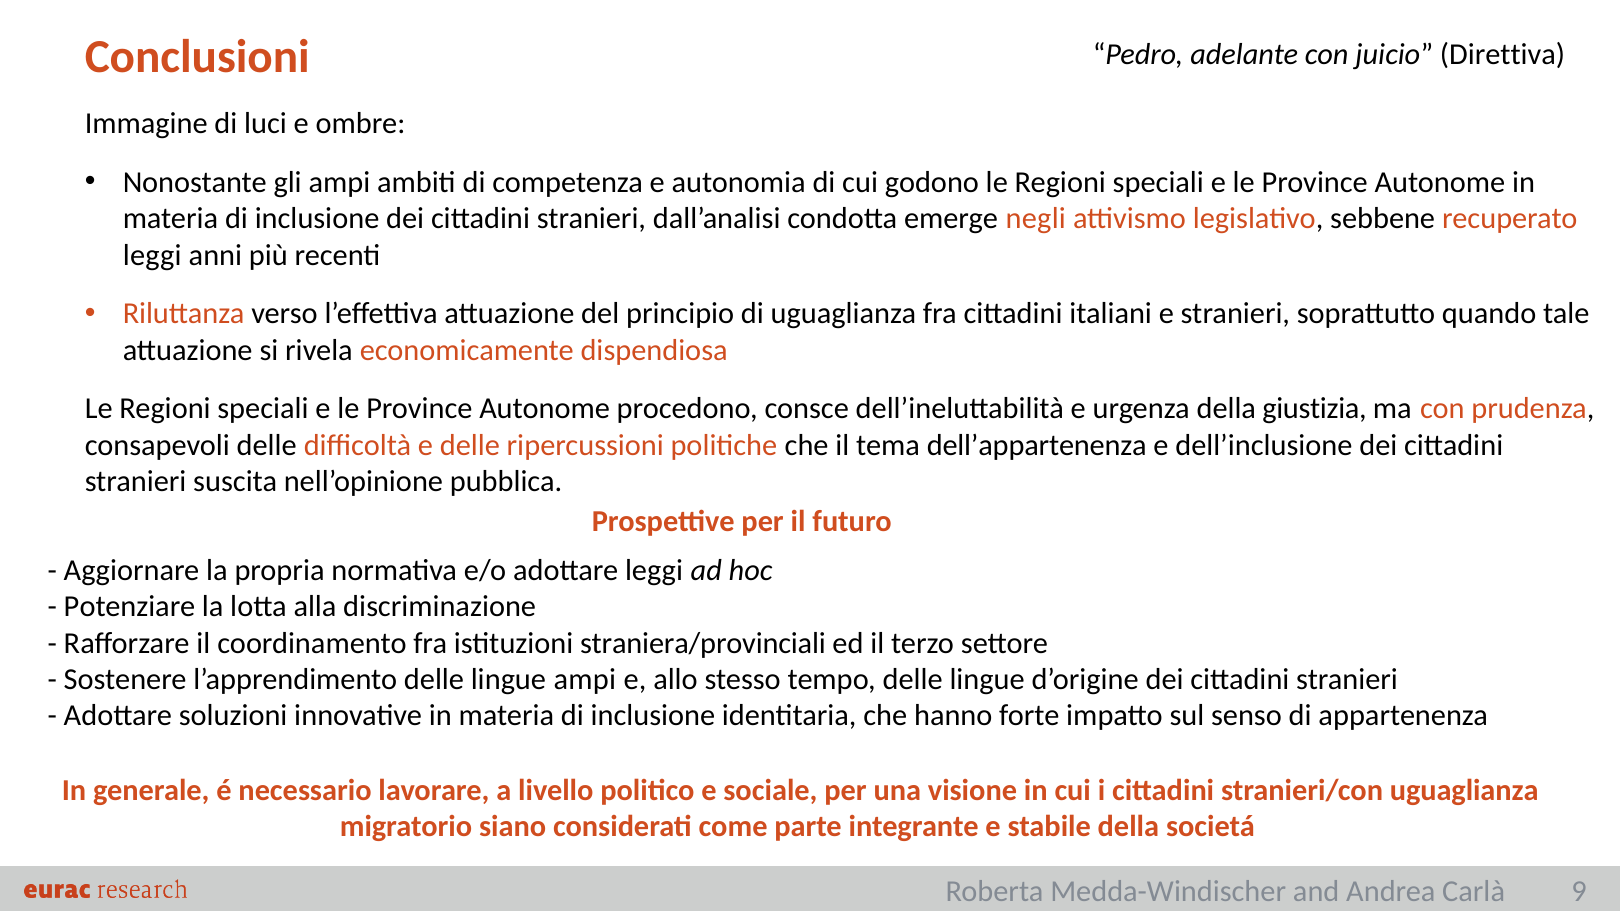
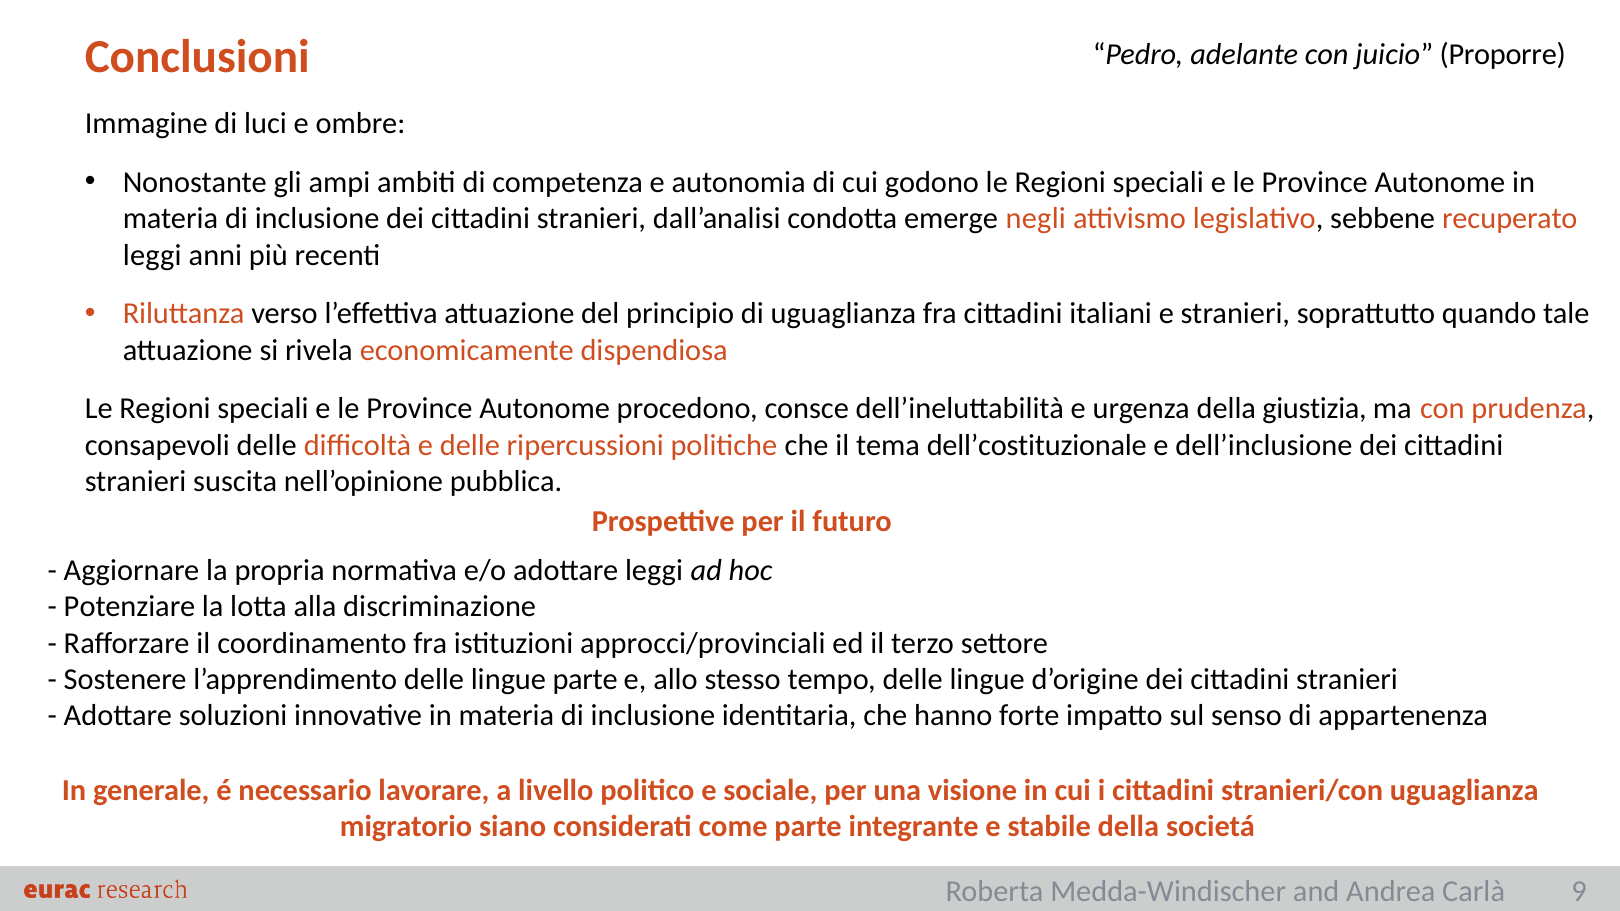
Direttiva: Direttiva -> Proporre (1503, 55)
dell’appartenenza: dell’appartenenza -> dell’costituzionale (1037, 445)
straniera/provinciali: straniera/provinciali -> approcci/provinciali (703, 643)
lingue ampi: ampi -> parte (585, 680)
